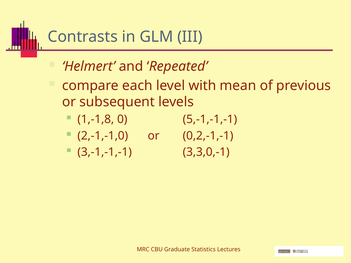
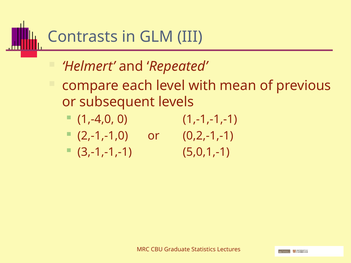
1,-1,8: 1,-1,8 -> 1,-4,0 (96, 119)
5,-1,-1,-1: 5,-1,-1,-1 -> 1,-1,-1,-1 (210, 119)
3,3,0,-1: 3,3,0,-1 -> 5,0,1,-1 (206, 152)
